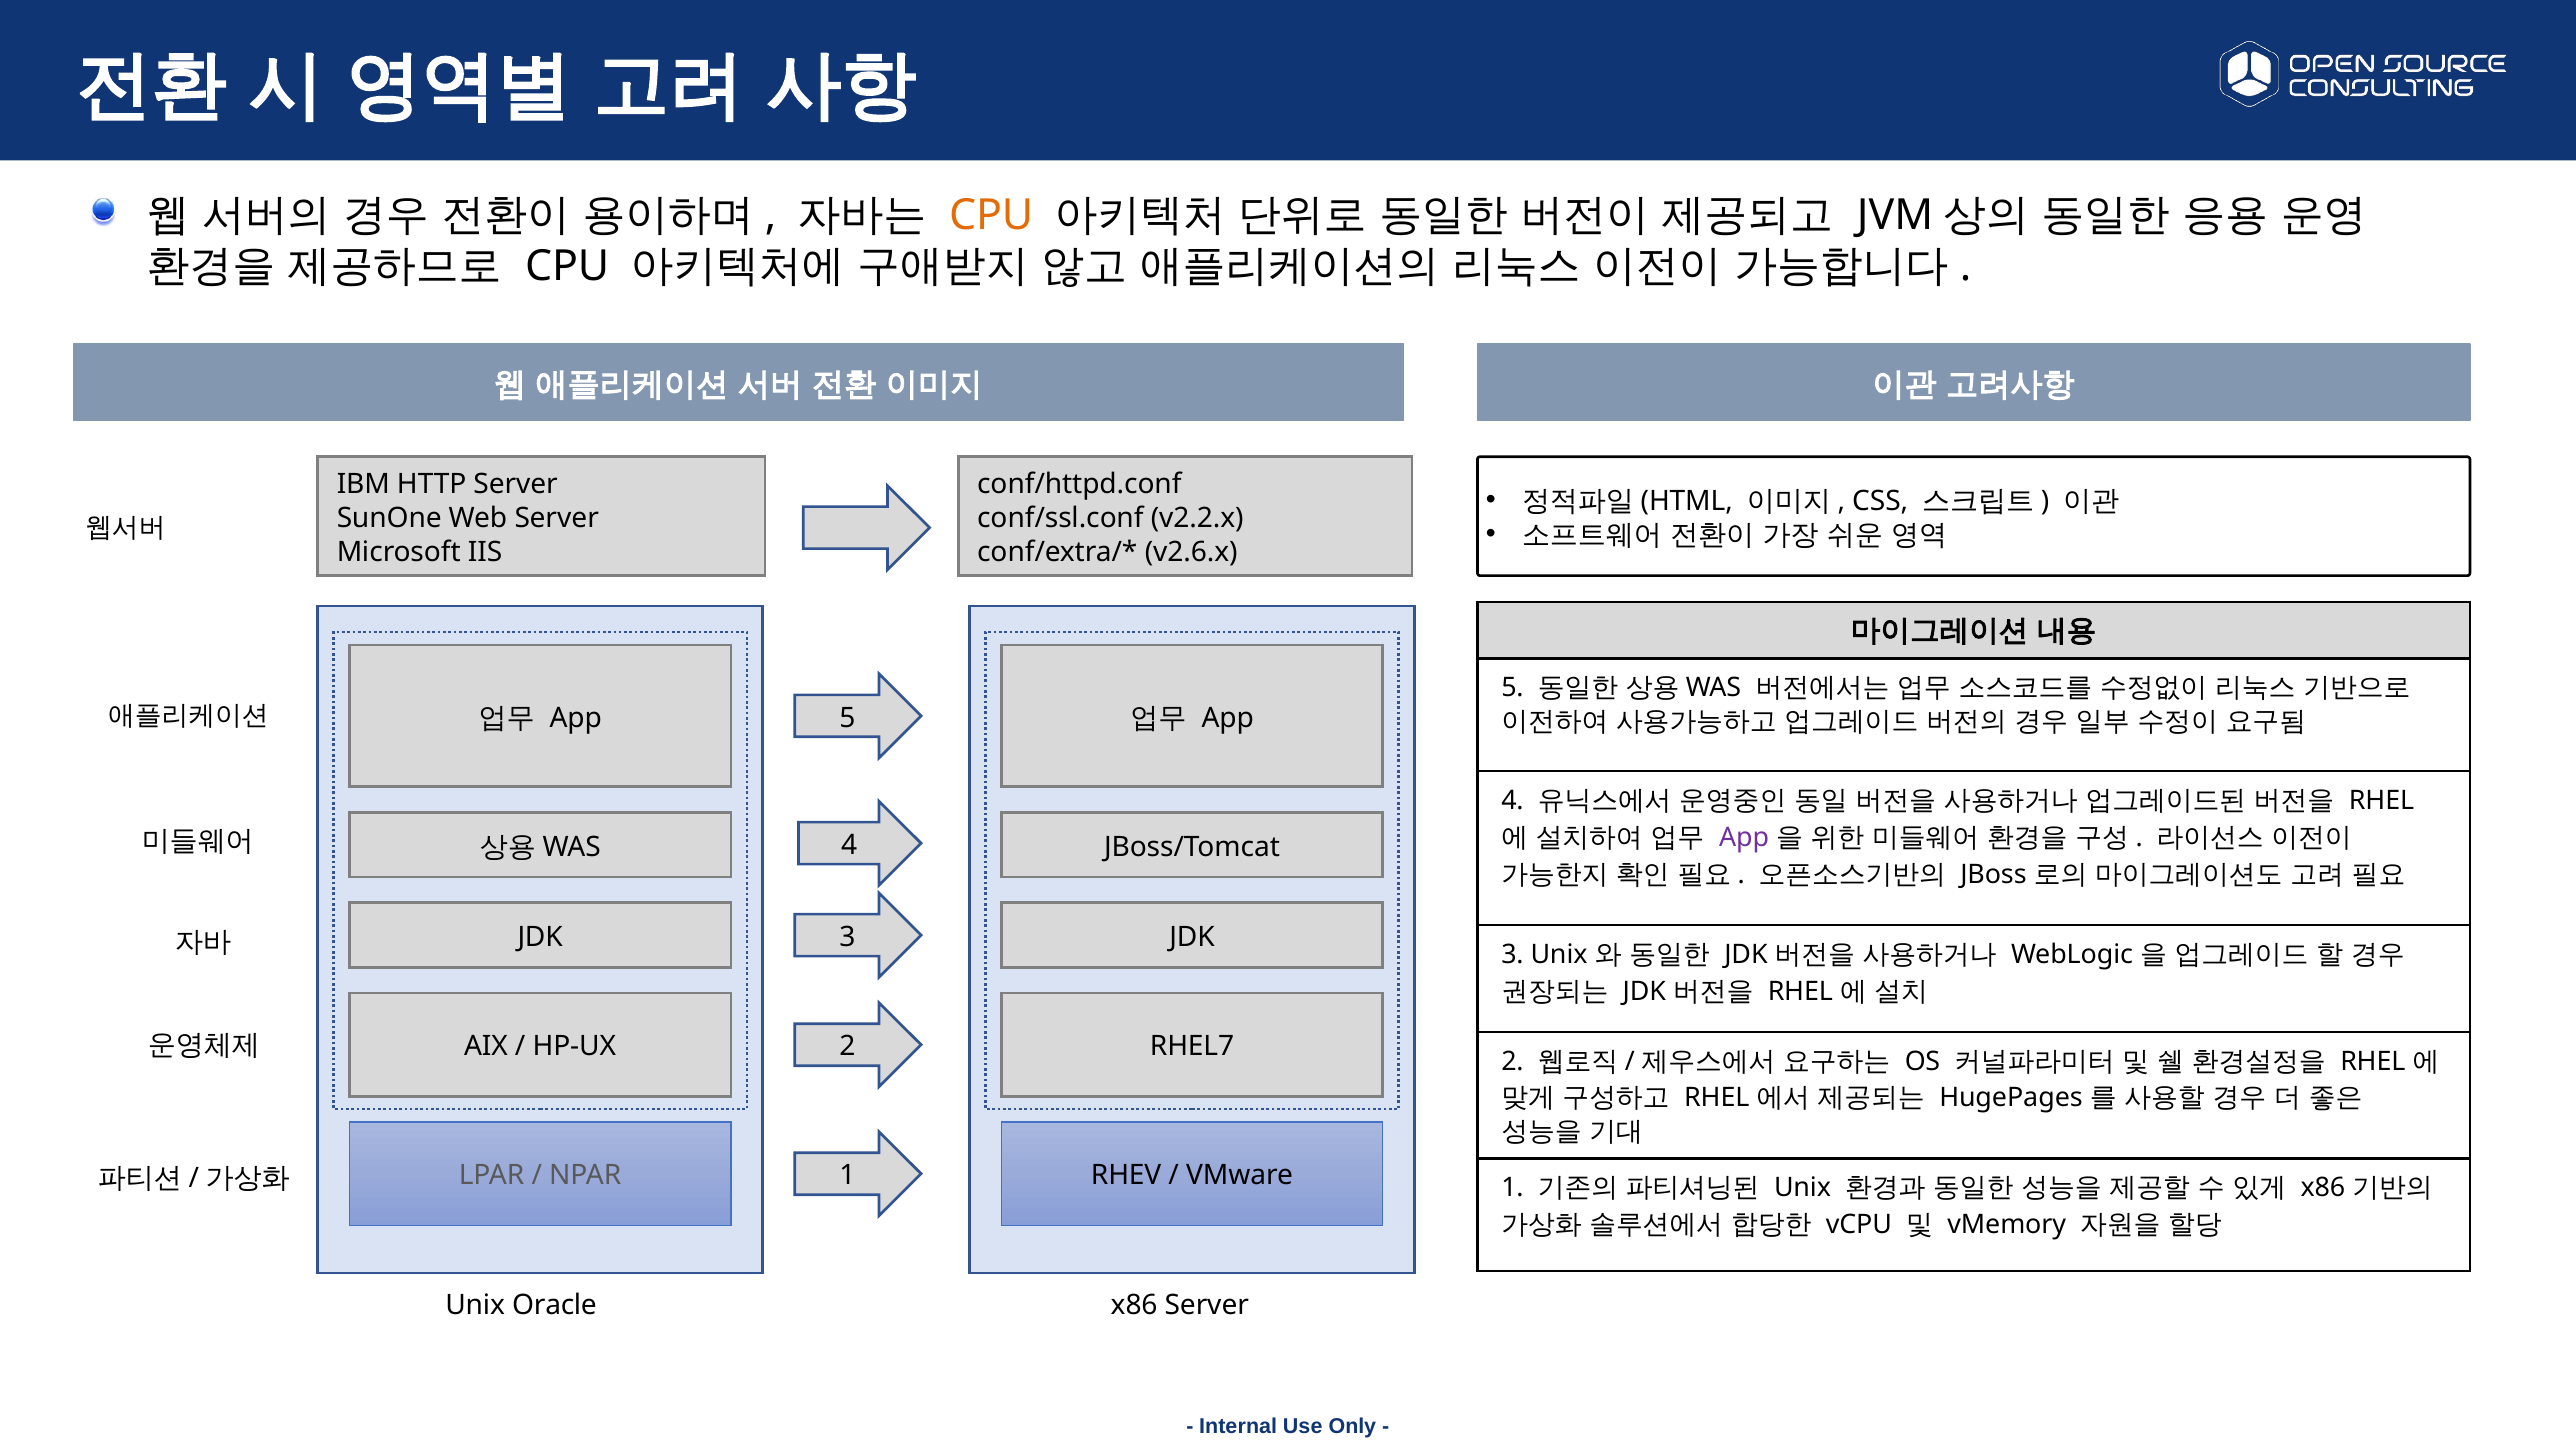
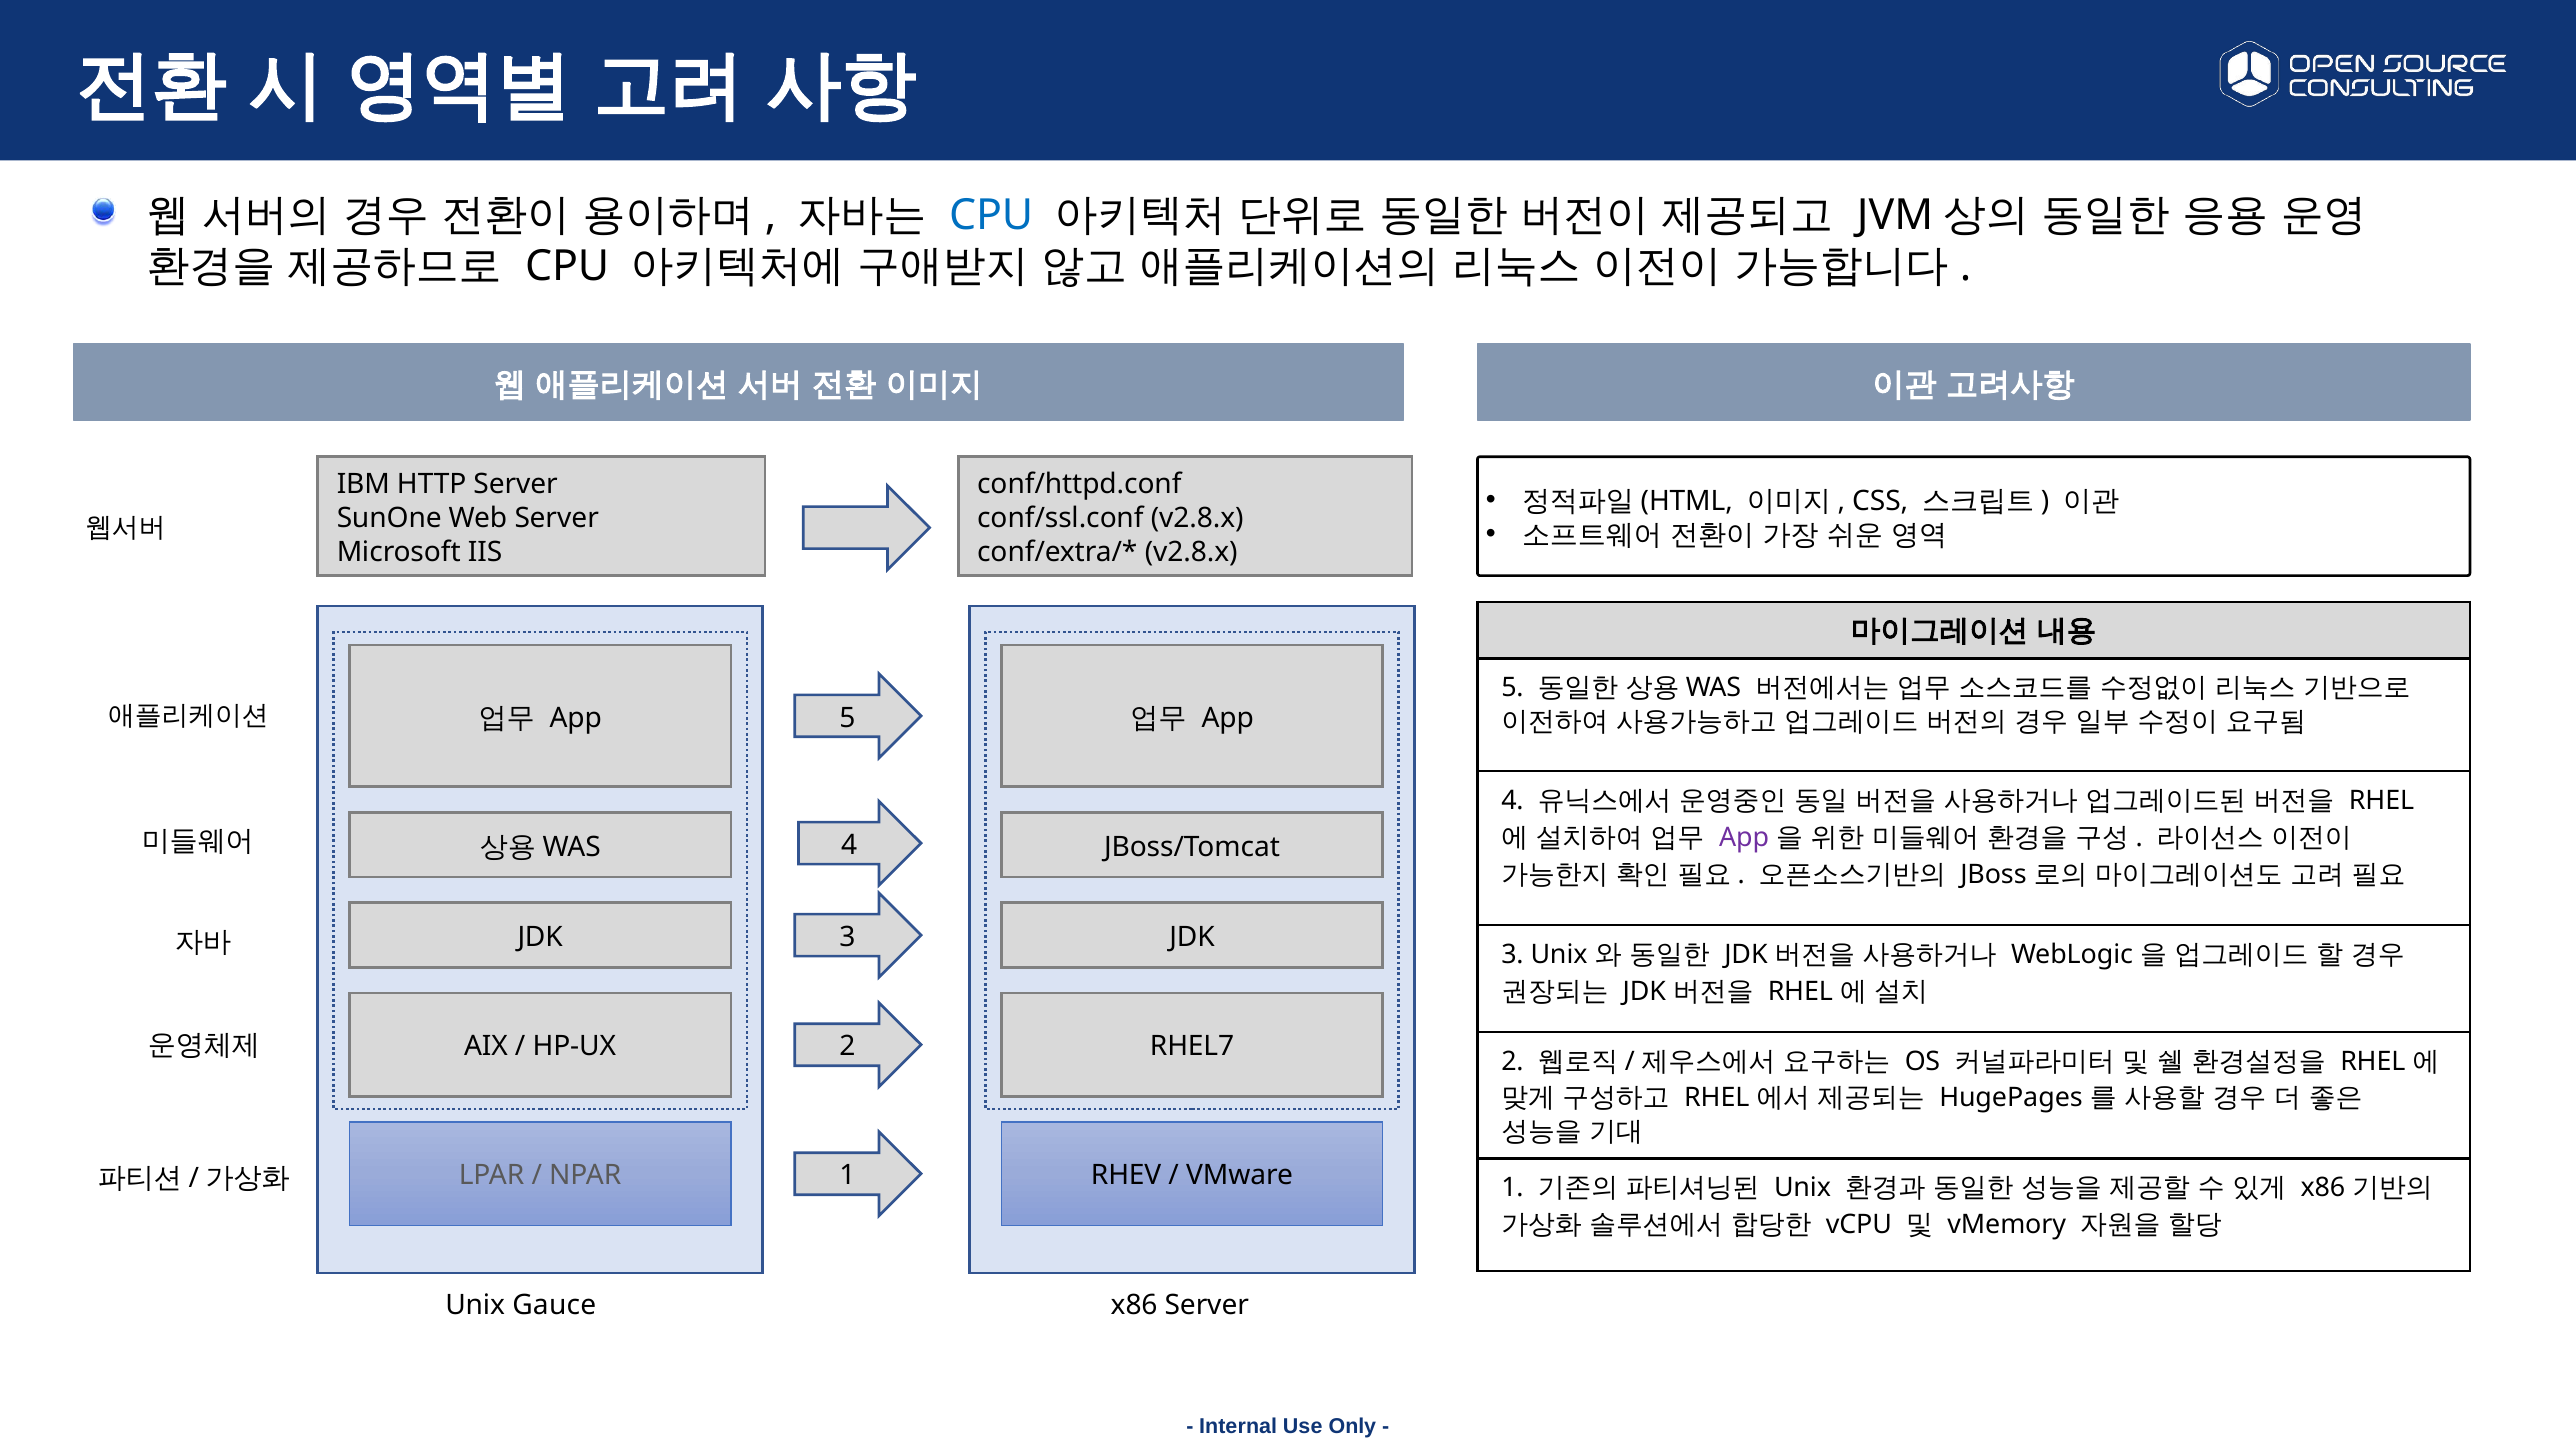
CPU colour: orange -> blue (991, 215)
conf/ssl.conf v2.2.x: v2.2.x -> v2.8.x (1197, 518)
v2.6.x: v2.6.x -> v2.8.x (1191, 552)
Oracle: Oracle -> Gauce (554, 1305)
